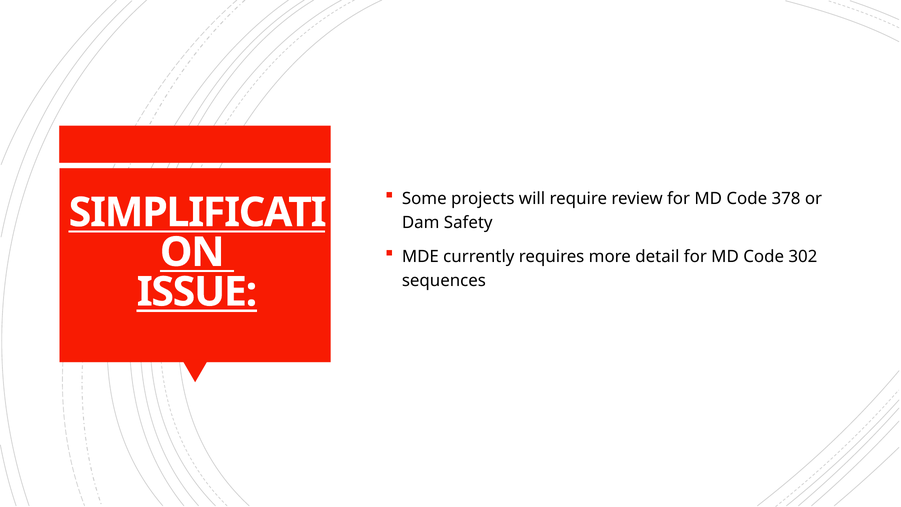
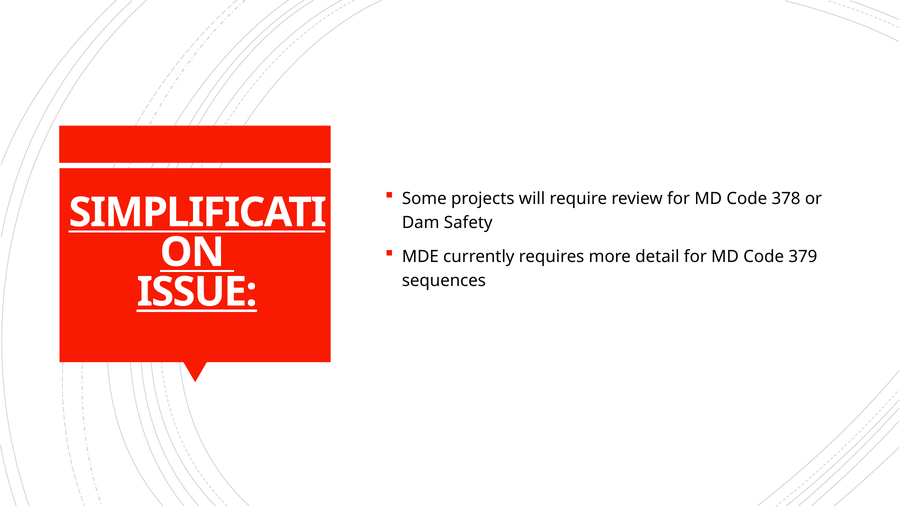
302: 302 -> 379 (803, 256)
